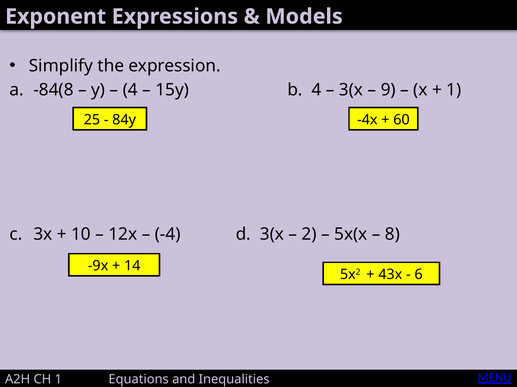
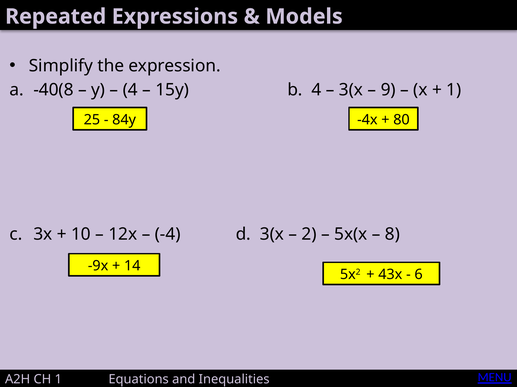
Exponent: Exponent -> Repeated (56, 17)
-84(8: -84(8 -> -40(8 (54, 90)
60: 60 -> 80 (402, 120)
